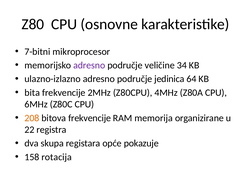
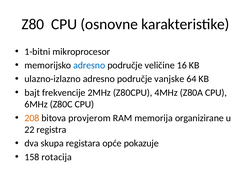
7-bitni: 7-bitni -> 1-bitni (37, 52)
adresno colour: purple -> blue (89, 65)
34: 34 -> 16 (182, 65)
jedinica: jedinica -> vanjske (169, 79)
bita: bita -> bajt (32, 93)
bitova frekvencije: frekvencije -> provjerom (89, 118)
